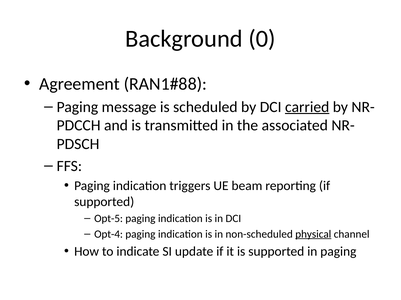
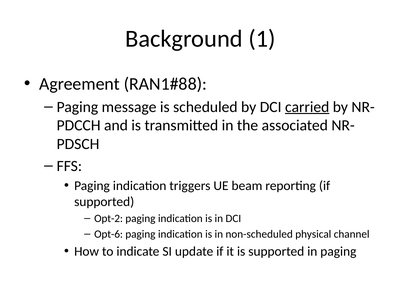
0: 0 -> 1 (262, 39)
Opt-5: Opt-5 -> Opt-2 (109, 219)
Opt-4: Opt-4 -> Opt-6 (109, 235)
physical underline: present -> none (313, 235)
